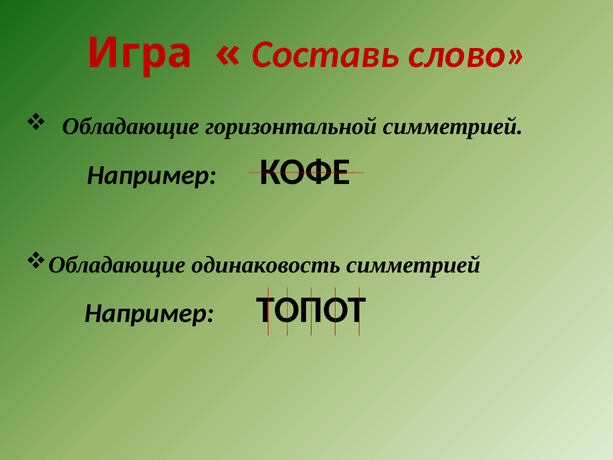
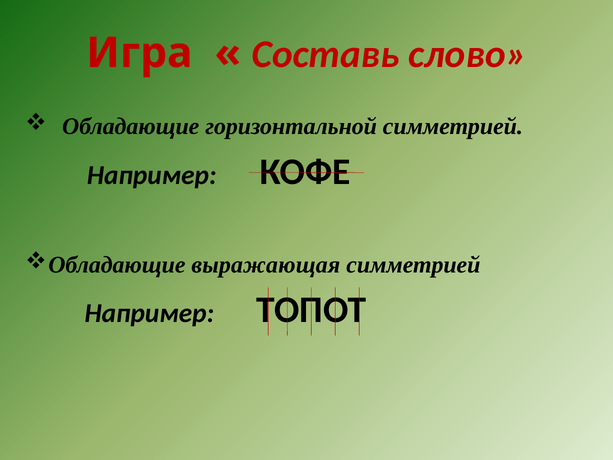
одинаковость: одинаковость -> выражающая (266, 265)
